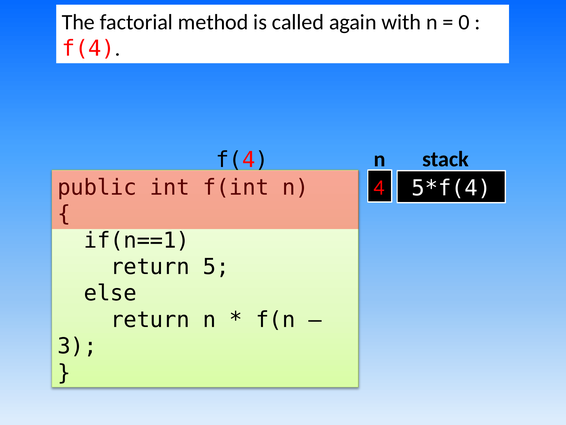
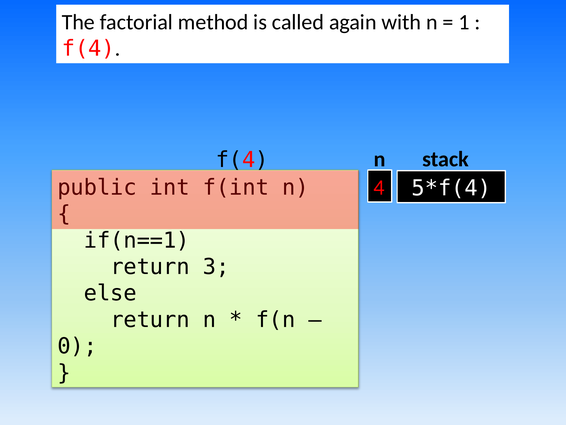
0: 0 -> 1 (464, 22)
5: 5 -> 3 (216, 267)
3: 3 -> 0 (77, 346)
